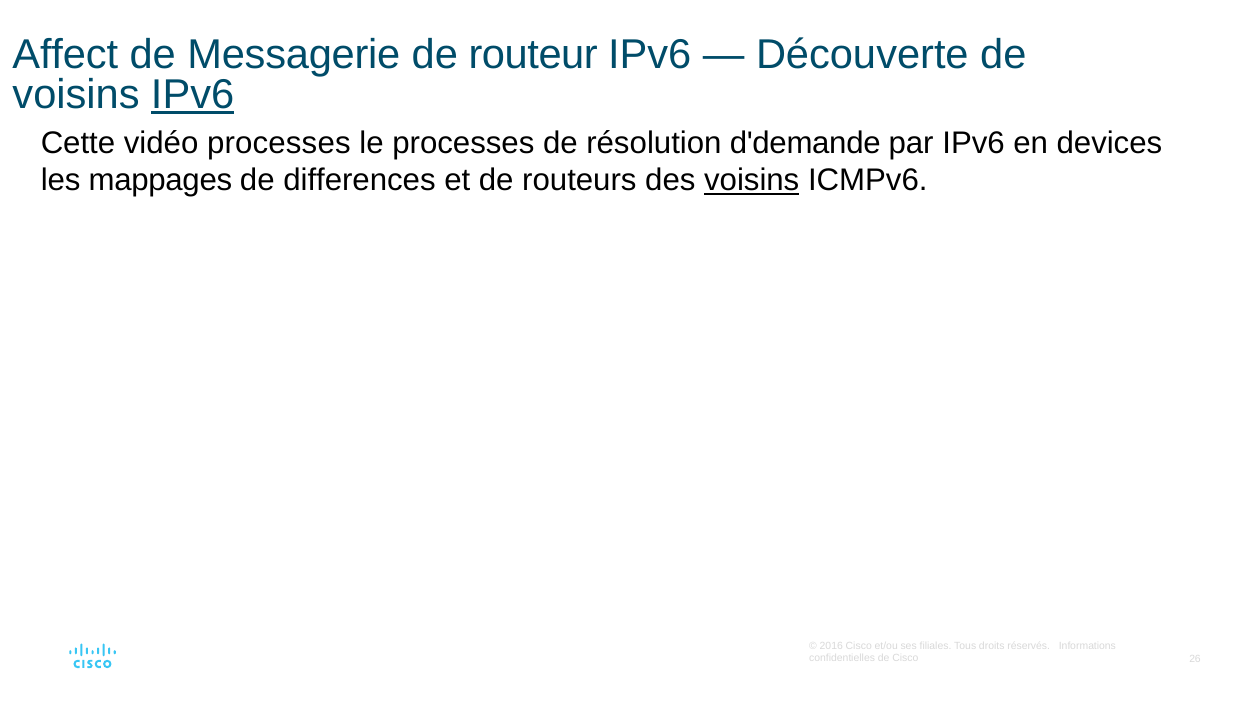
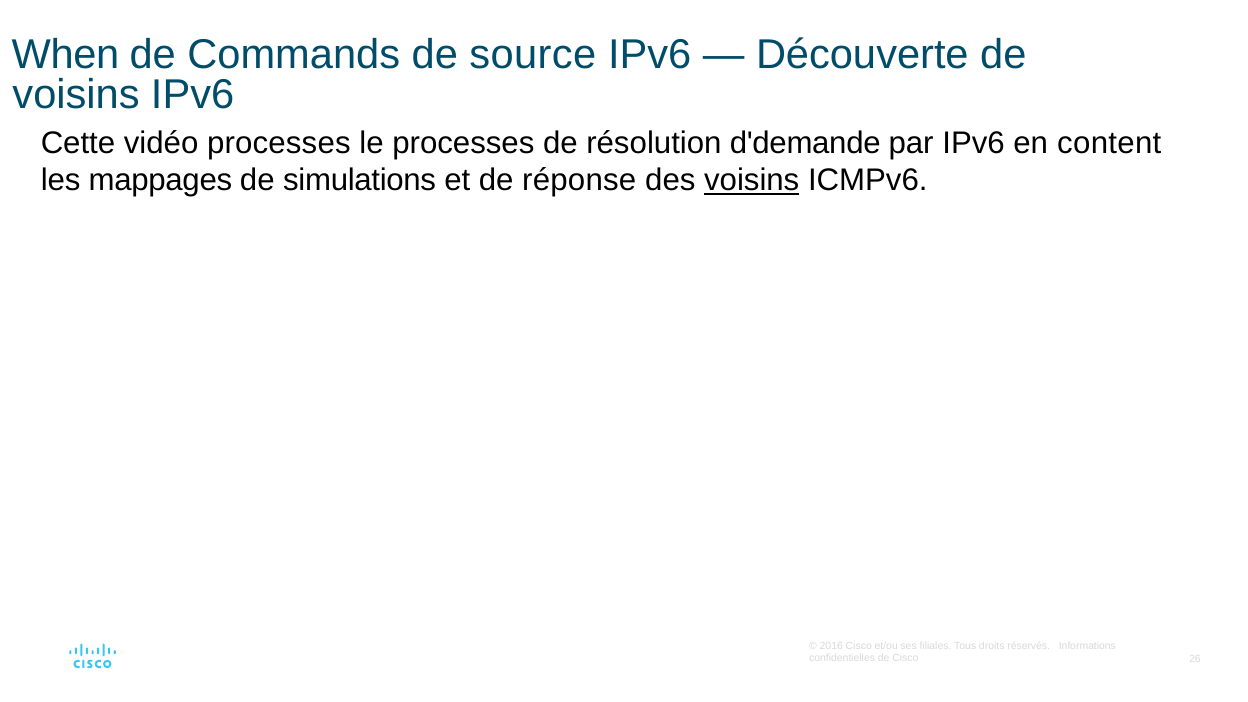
Affect: Affect -> When (65, 55)
Messagerie: Messagerie -> Commands (294, 55)
routeur: routeur -> source (533, 55)
IPv6 underline: present -> none (193, 95)
devices: devices -> content (1109, 143)
differences: differences -> simulations (360, 180)
routeurs: routeurs -> réponse (579, 180)
